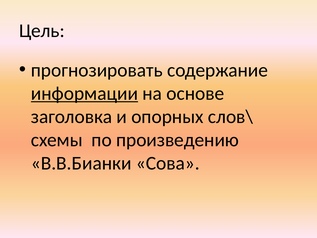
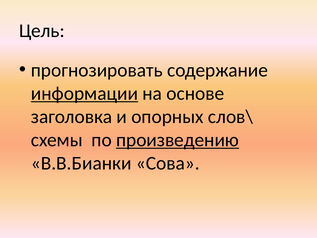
произведению underline: none -> present (177, 140)
